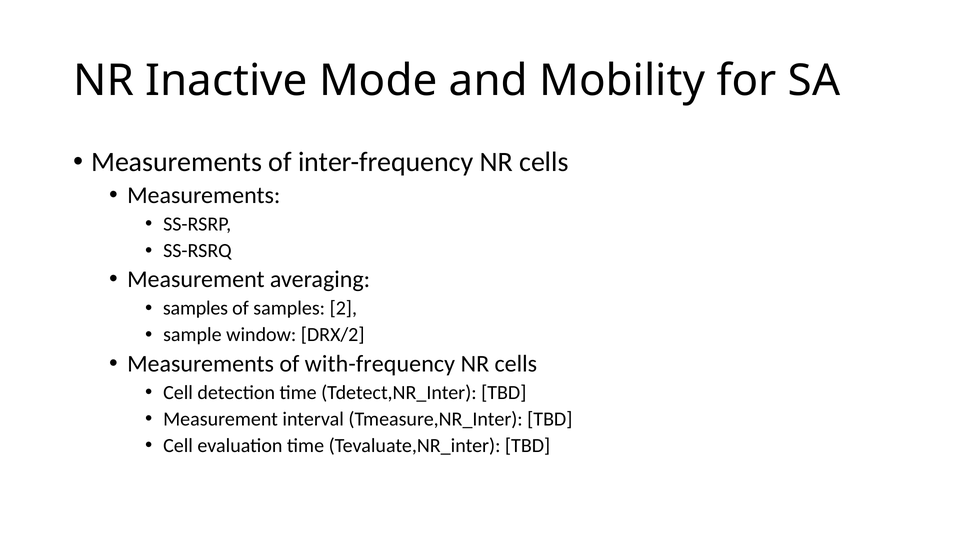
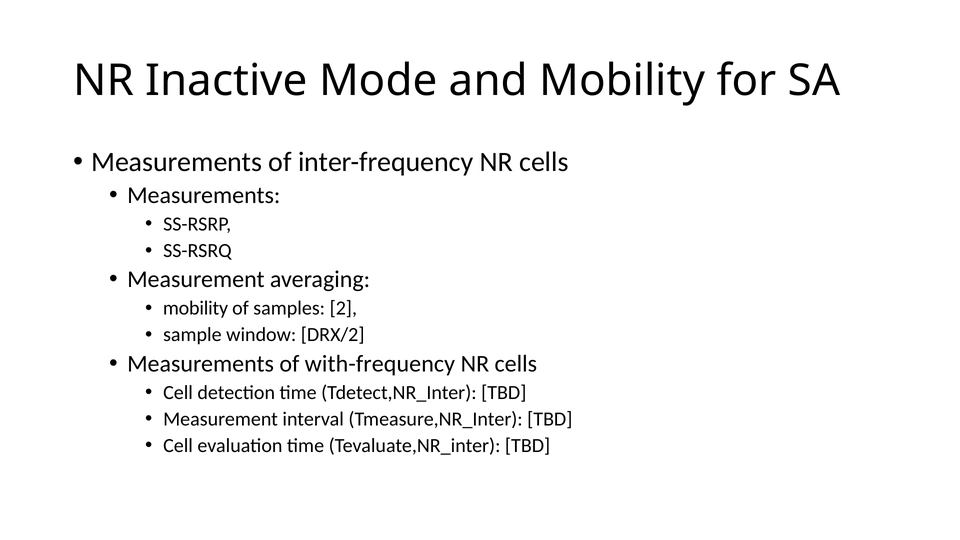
samples: samples -> mobility (196, 308)
